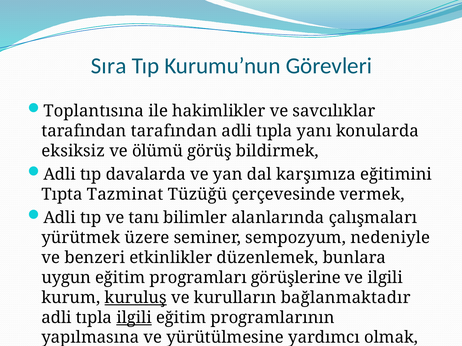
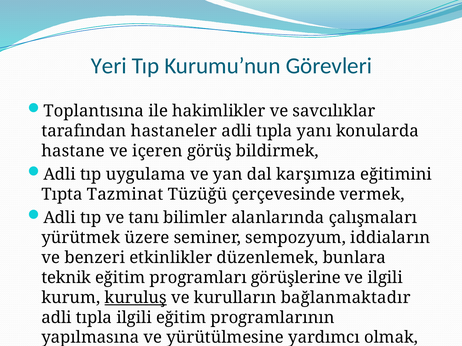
Sıra: Sıra -> Yeri (109, 66)
tarafından tarafından: tarafından -> hastaneler (174, 131)
eksiksiz: eksiksiz -> hastane (73, 151)
ölümü: ölümü -> içeren (157, 151)
davalarda: davalarda -> uygulama (146, 175)
nedeniyle: nedeniyle -> iddiaların (390, 238)
uygun: uygun -> teknik (66, 278)
ilgili underline: present -> none (134, 318)
